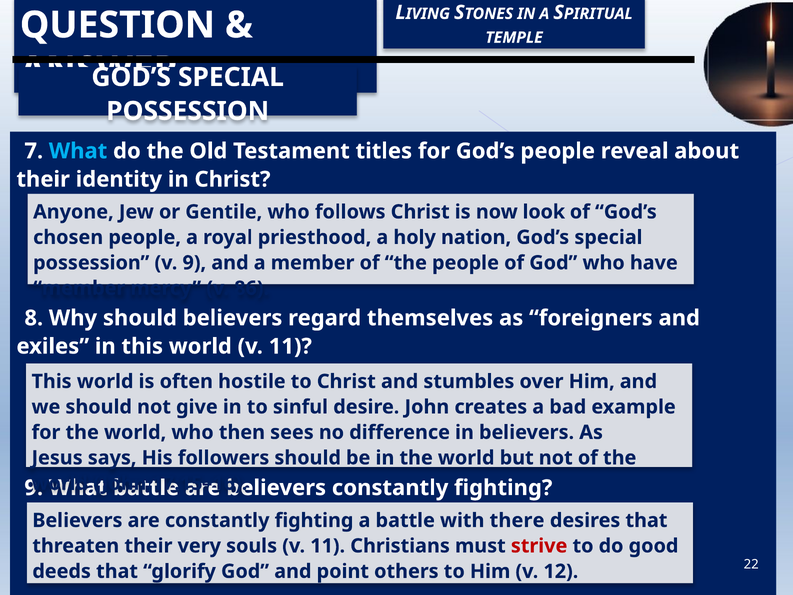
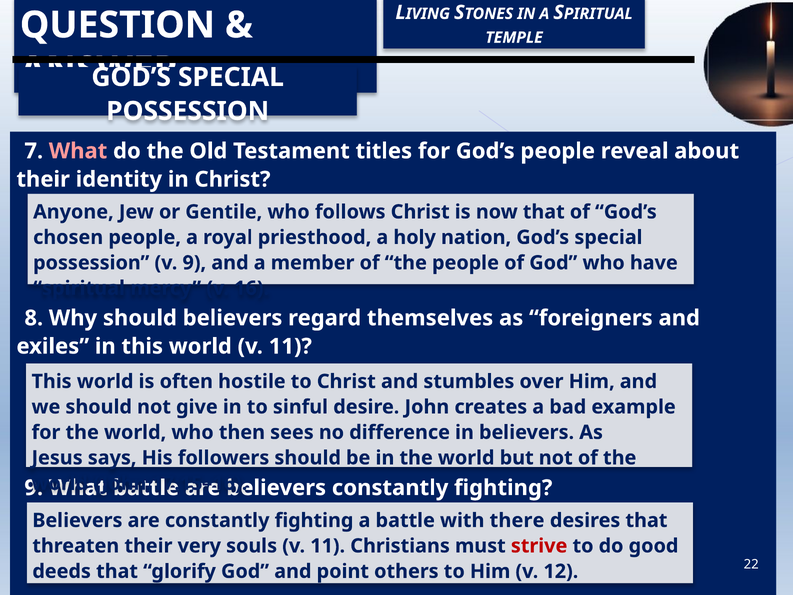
What colour: light blue -> pink (78, 151)
now look: look -> that (544, 212)
member: member -> spiritual (79, 288)
86: 86 -> 16 (252, 288)
